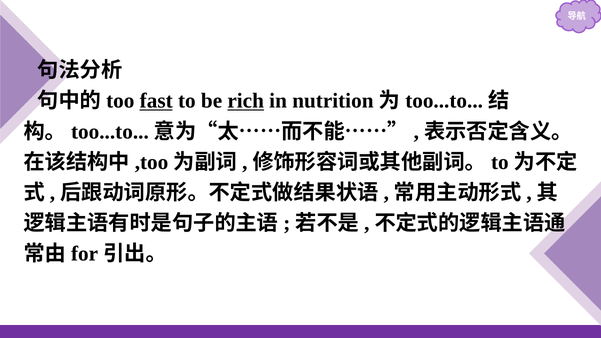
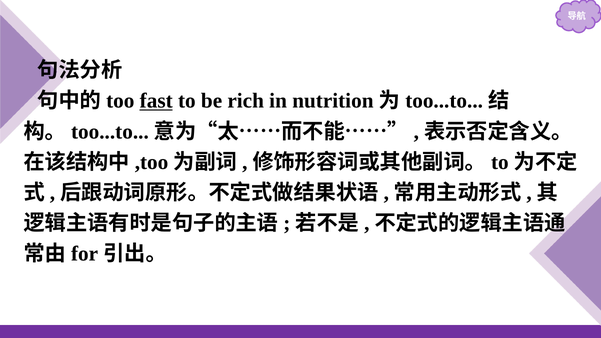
rich underline: present -> none (246, 101)
